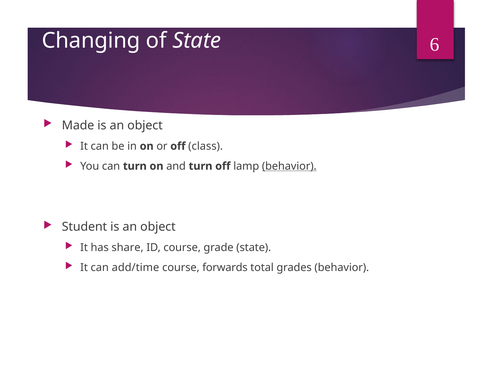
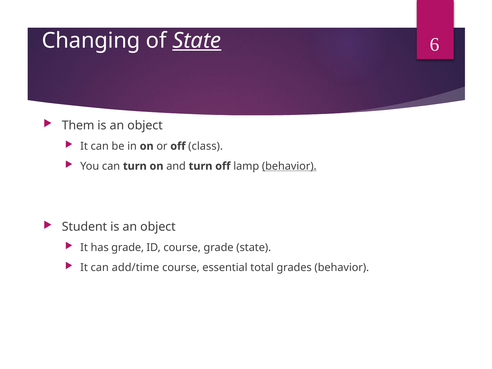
State underline: none -> present (197, 40)
Made: Made -> Them (78, 126)
has share: share -> grade (128, 248)
forwards: forwards -> essential (225, 268)
